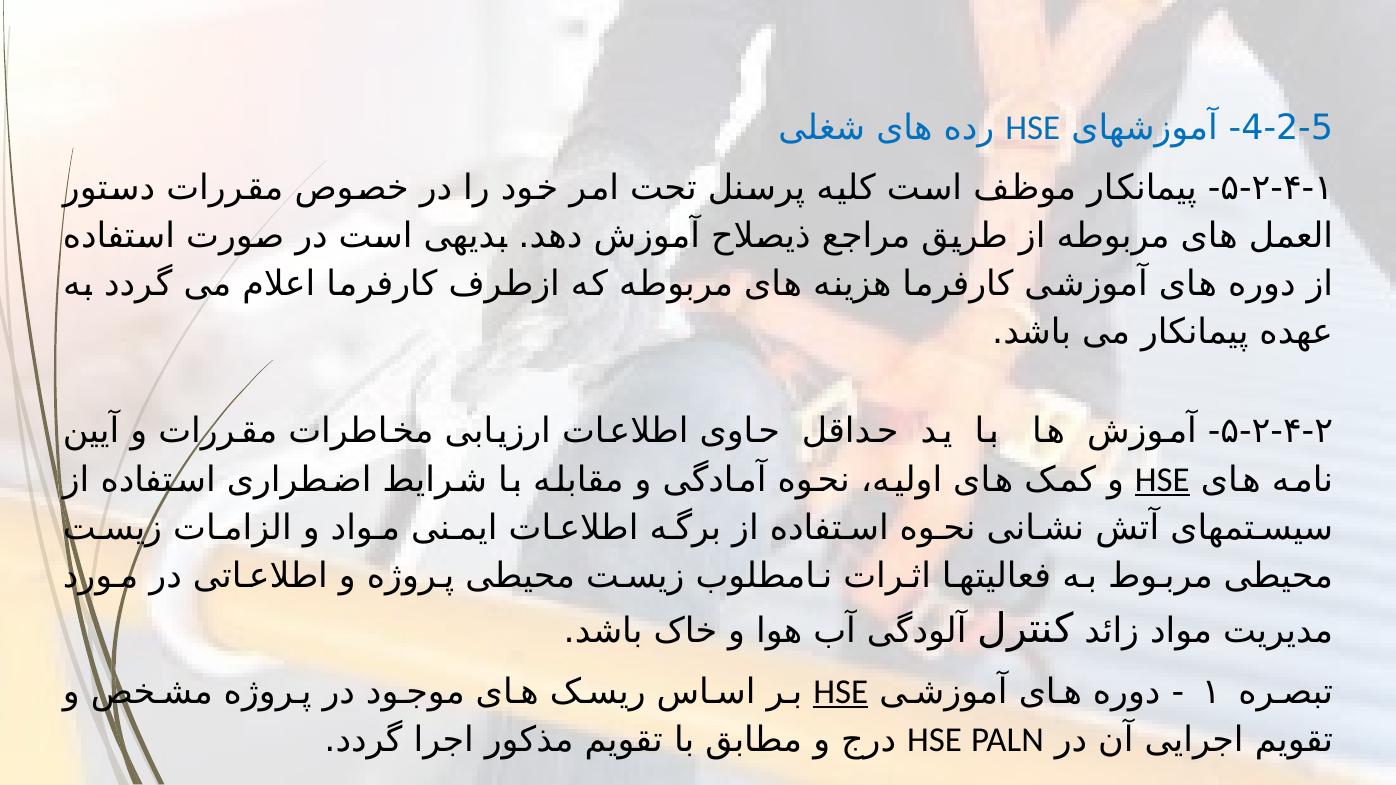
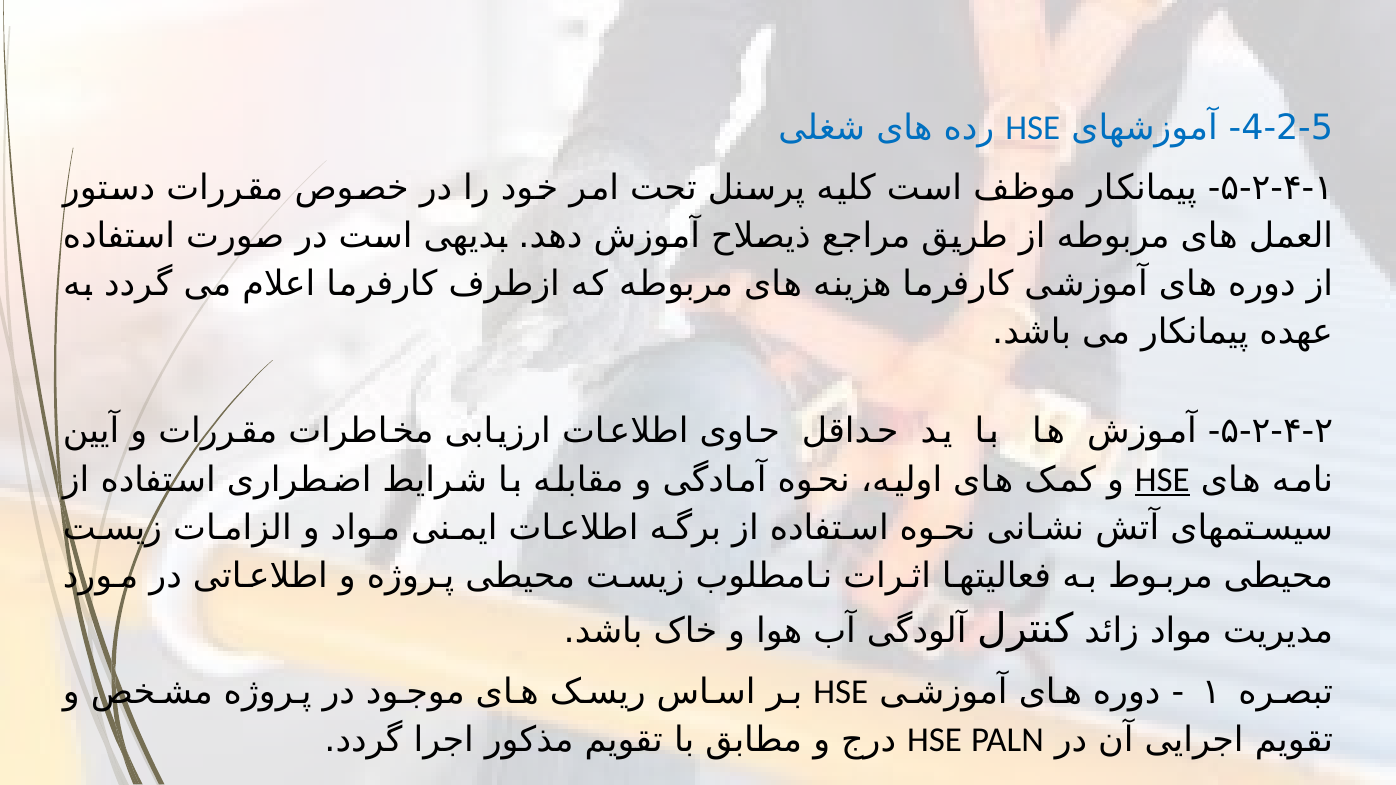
HSE underline: present -> none (841, 692)
